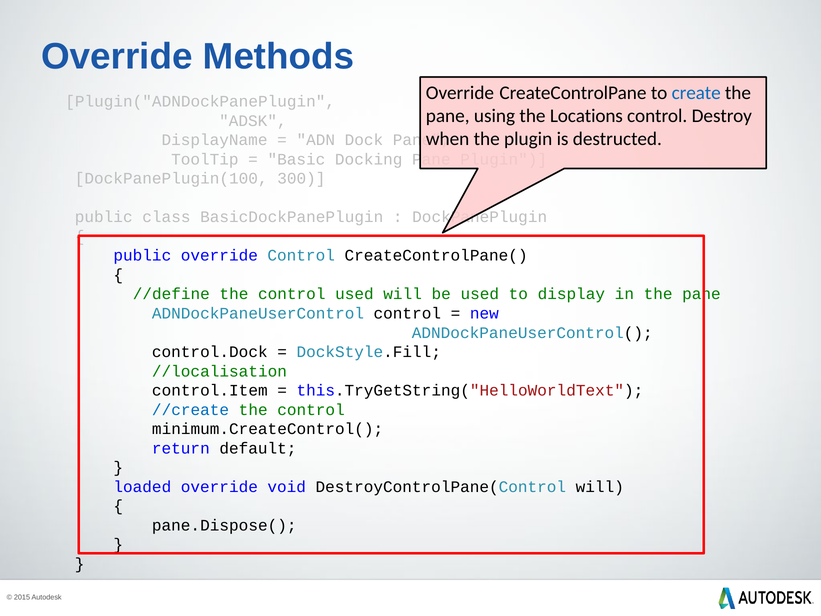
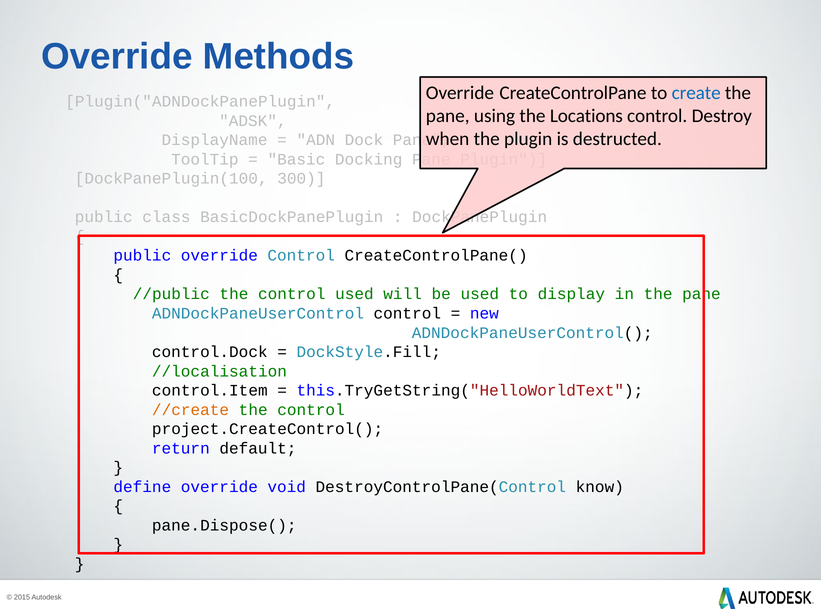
//define: //define -> //public (171, 294)
//create colour: blue -> orange (191, 409)
minimum.CreateControl(: minimum.CreateControl( -> project.CreateControl( (268, 429)
loaded: loaded -> define (142, 486)
DestroyControlPane(Control will: will -> know (600, 486)
